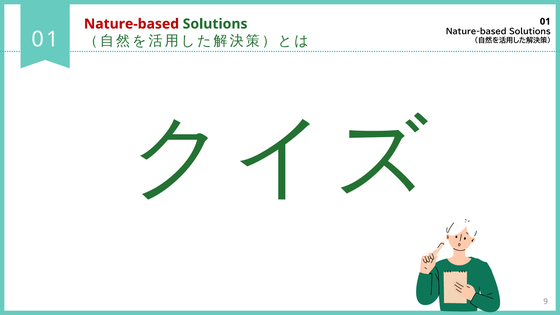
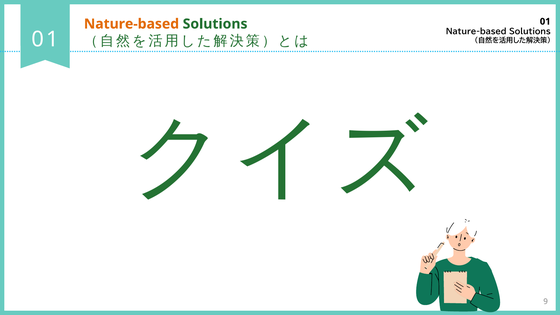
Nature-based colour: red -> orange (131, 24)
